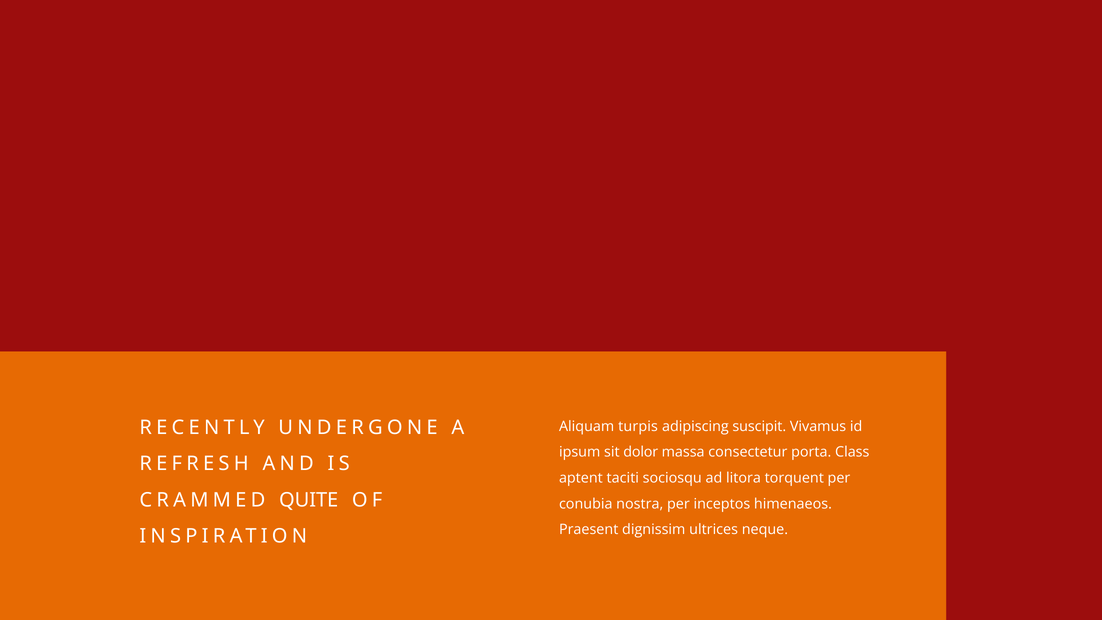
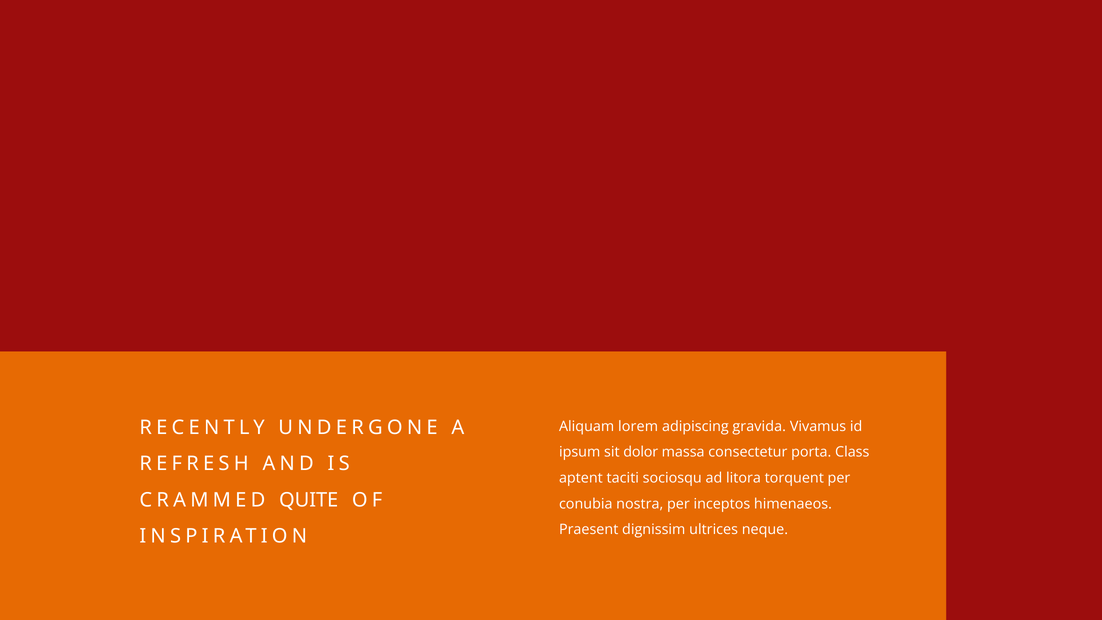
turpis: turpis -> lorem (638, 426)
suscipit: suscipit -> gravida (759, 426)
